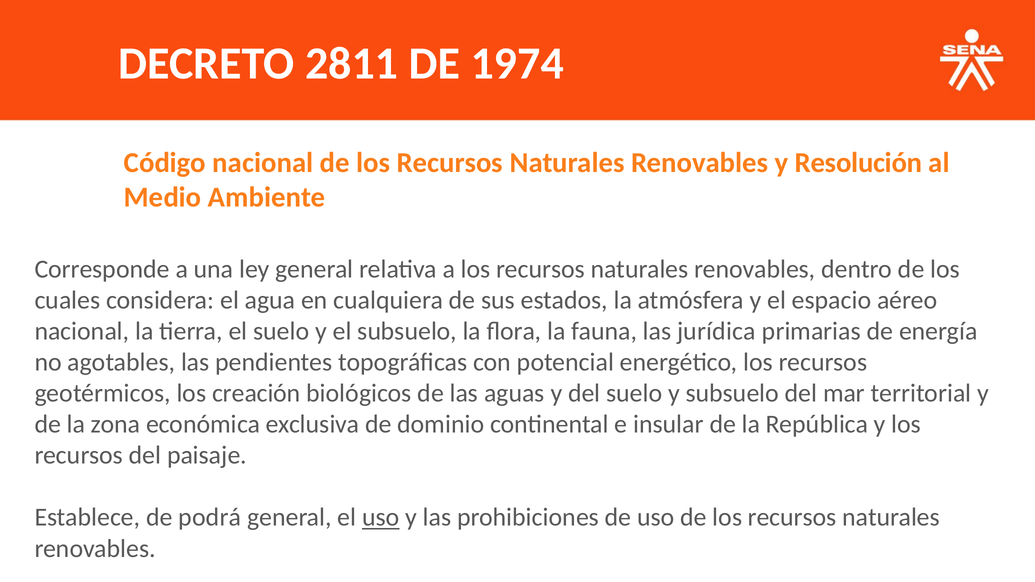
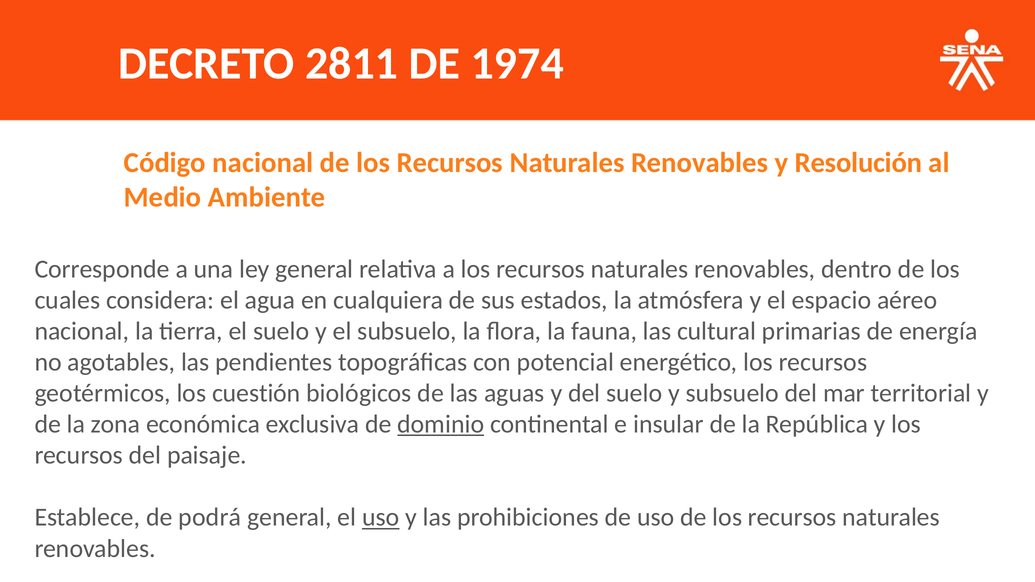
jurídica: jurídica -> cultural (717, 331)
creación: creación -> cuestión (256, 393)
dominio underline: none -> present (441, 424)
